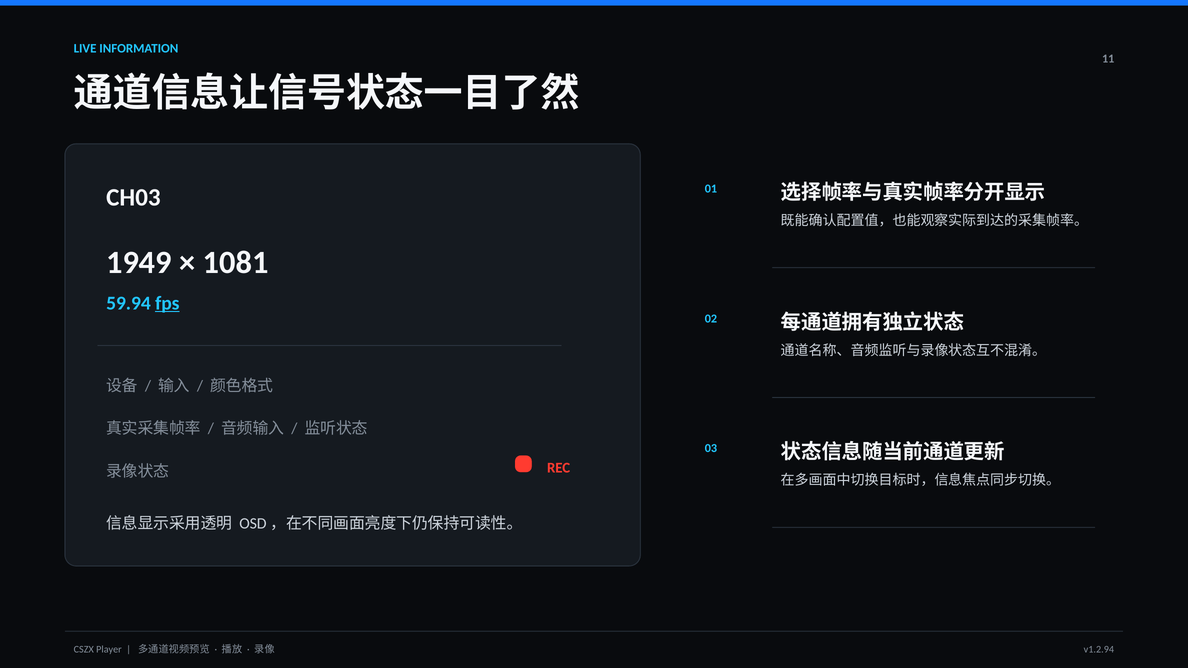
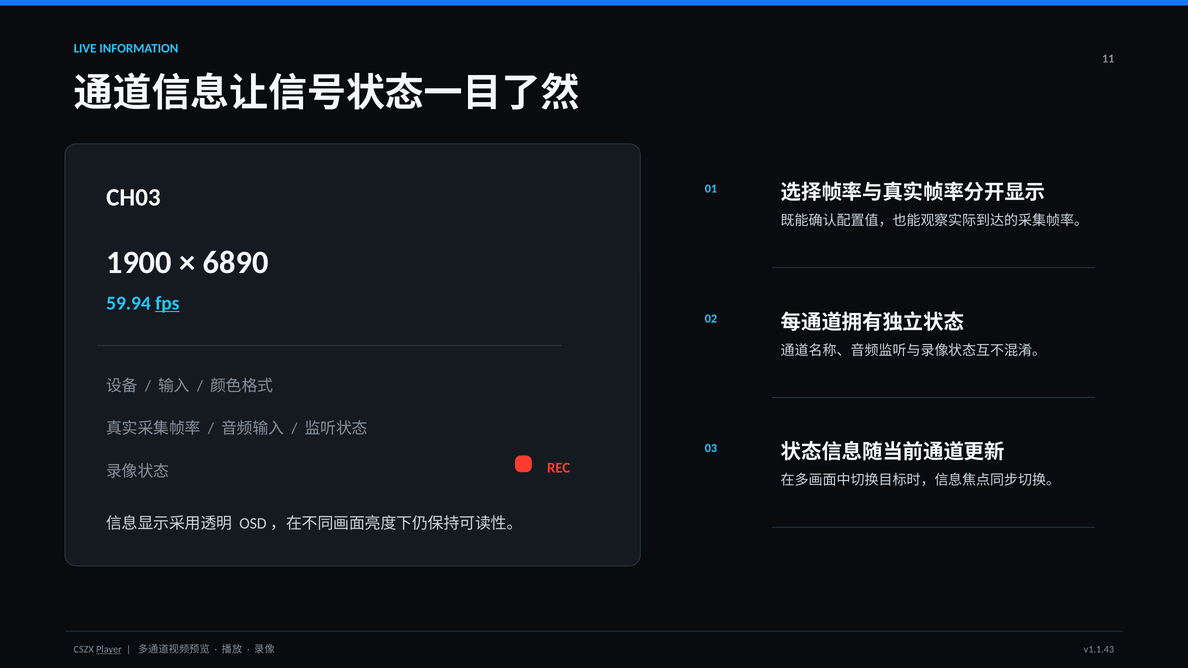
1949: 1949 -> 1900 (139, 263)
1081: 1081 -> 6890 (236, 263)
Player underline: none -> present (109, 650)
v1.2.94: v1.2.94 -> v1.1.43 (1099, 650)
